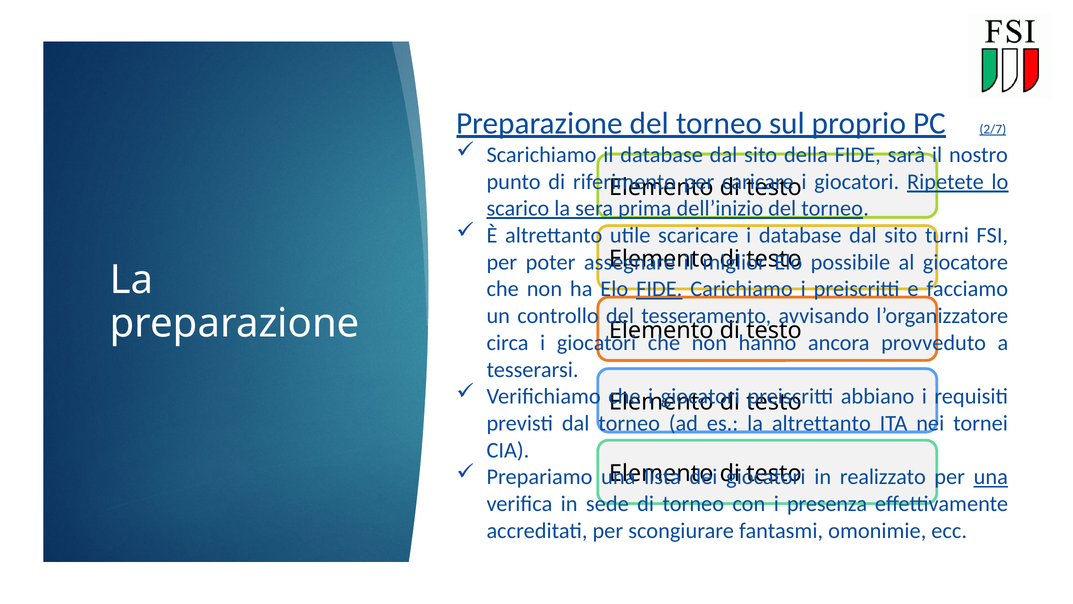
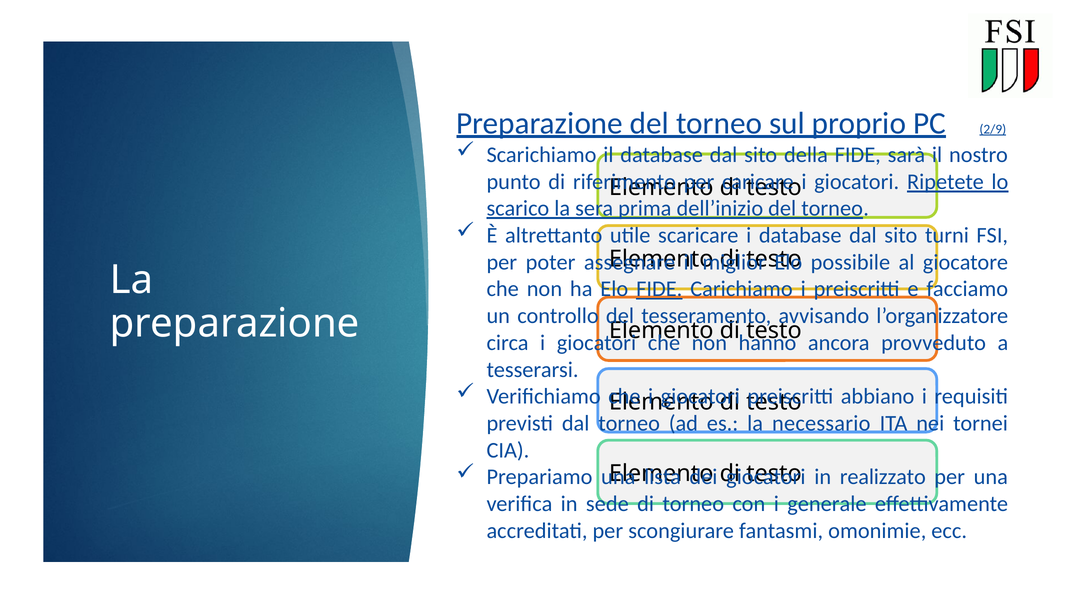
2/7: 2/7 -> 2/9 (993, 129)
la altrettanto: altrettanto -> necessario (821, 423)
una underline: present -> none (991, 477)
presenza: presenza -> generale (827, 504)
